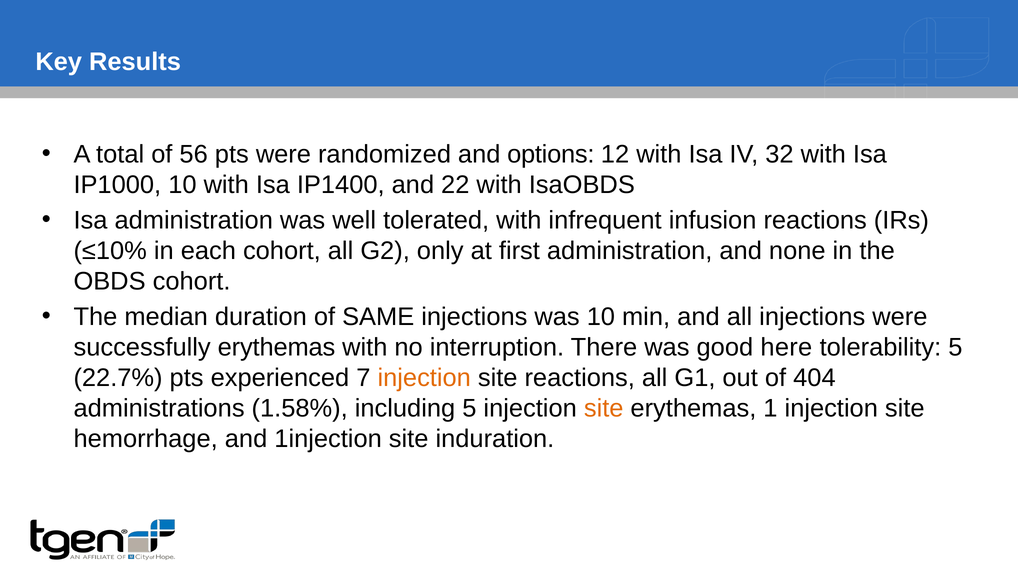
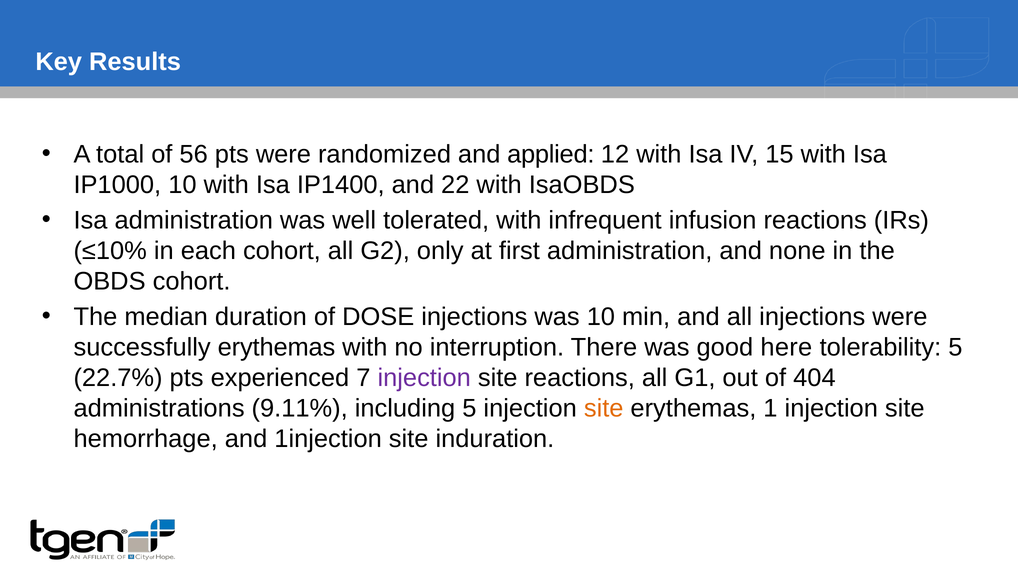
options: options -> applied (551, 154)
32: 32 -> 15 (779, 154)
SAME: SAME -> DOSE (378, 317)
injection colour: orange -> purple (424, 378)
1.58%: 1.58% -> 9.11% (300, 409)
